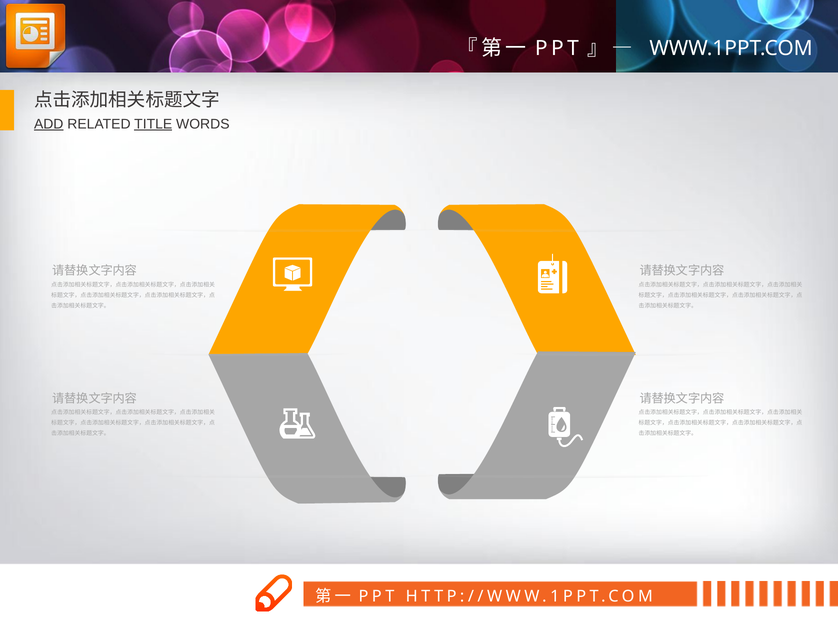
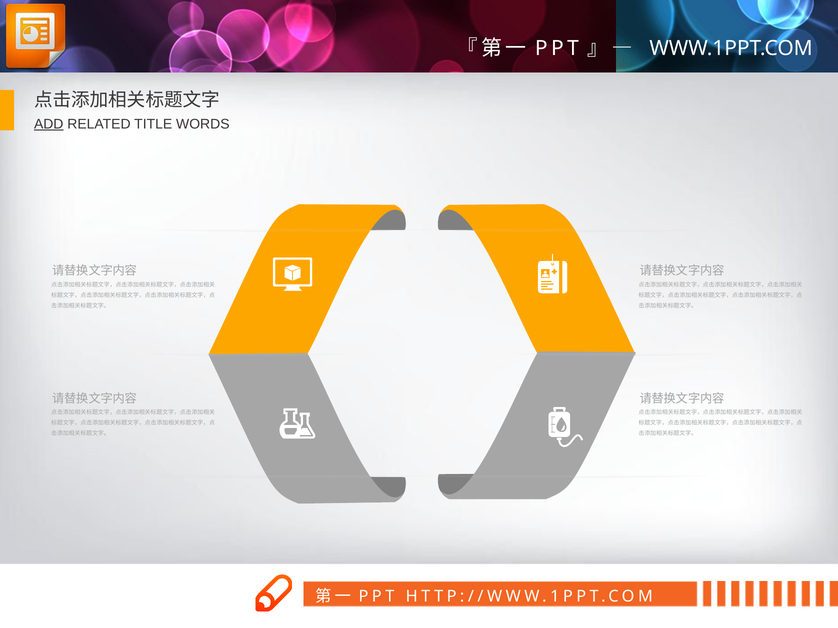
TITLE underline: present -> none (153, 124)
